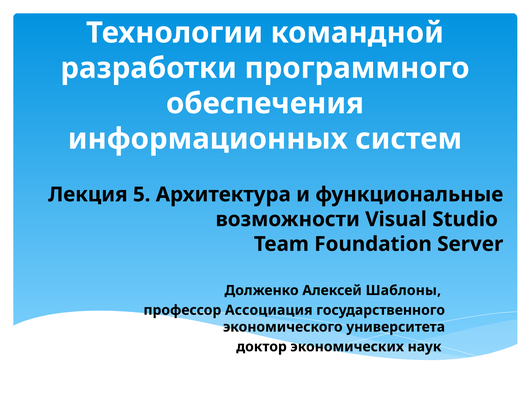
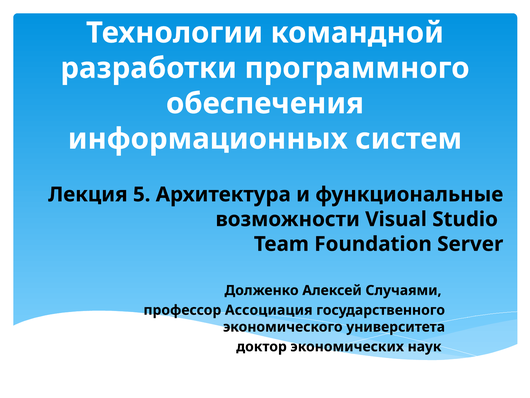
Шаблоны: Шаблоны -> Случаями (403, 290)
